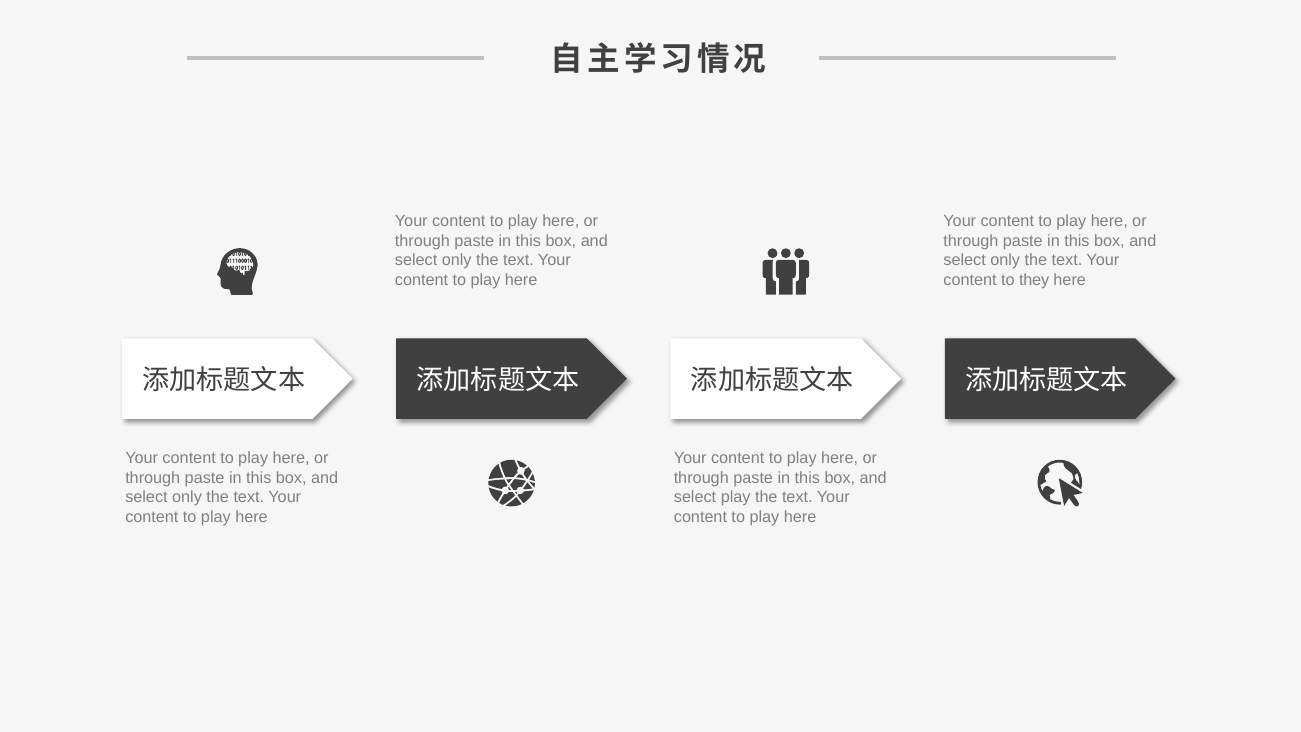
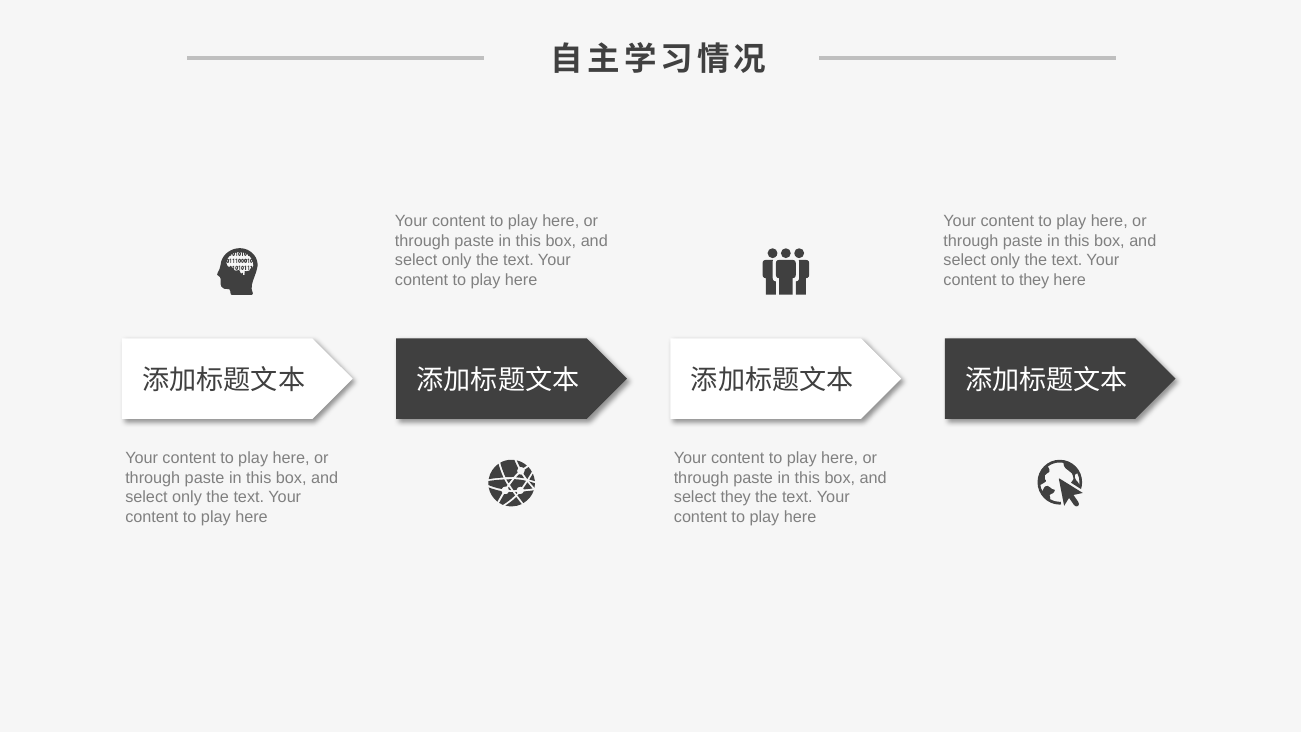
select play: play -> they (736, 497)
